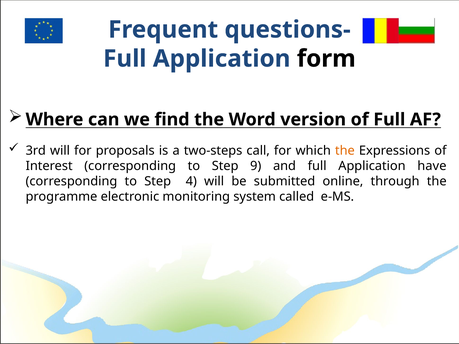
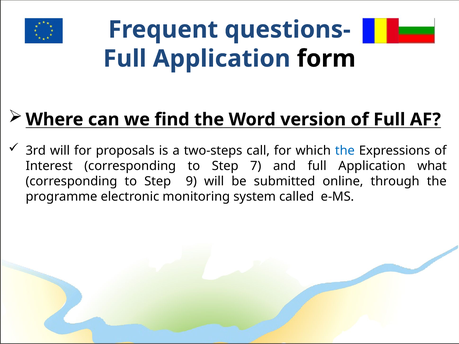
the colour: orange -> blue (345, 151)
9: 9 -> 7 (256, 166)
have: have -> what (432, 166)
4: 4 -> 9 (191, 181)
